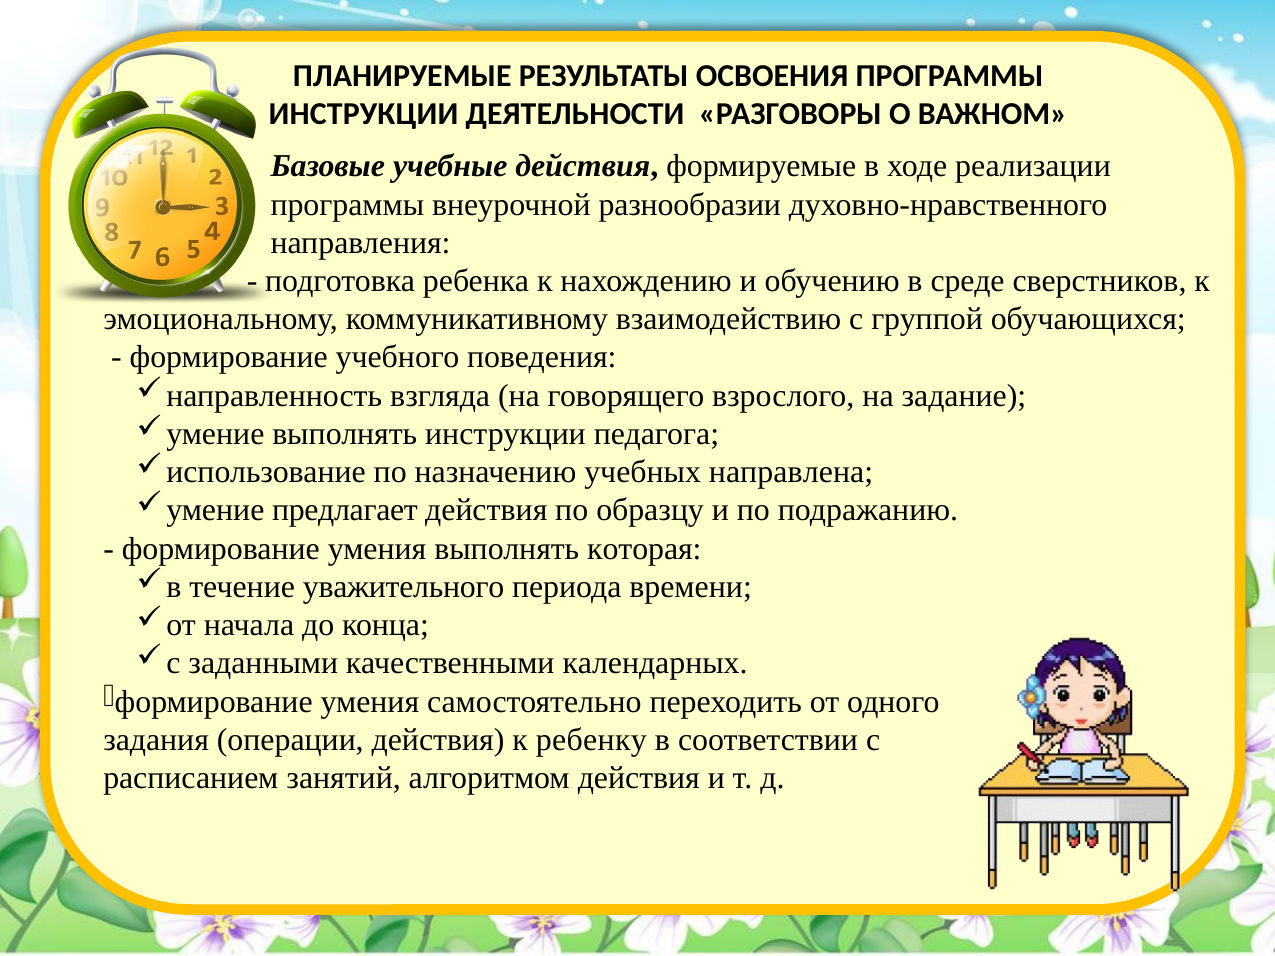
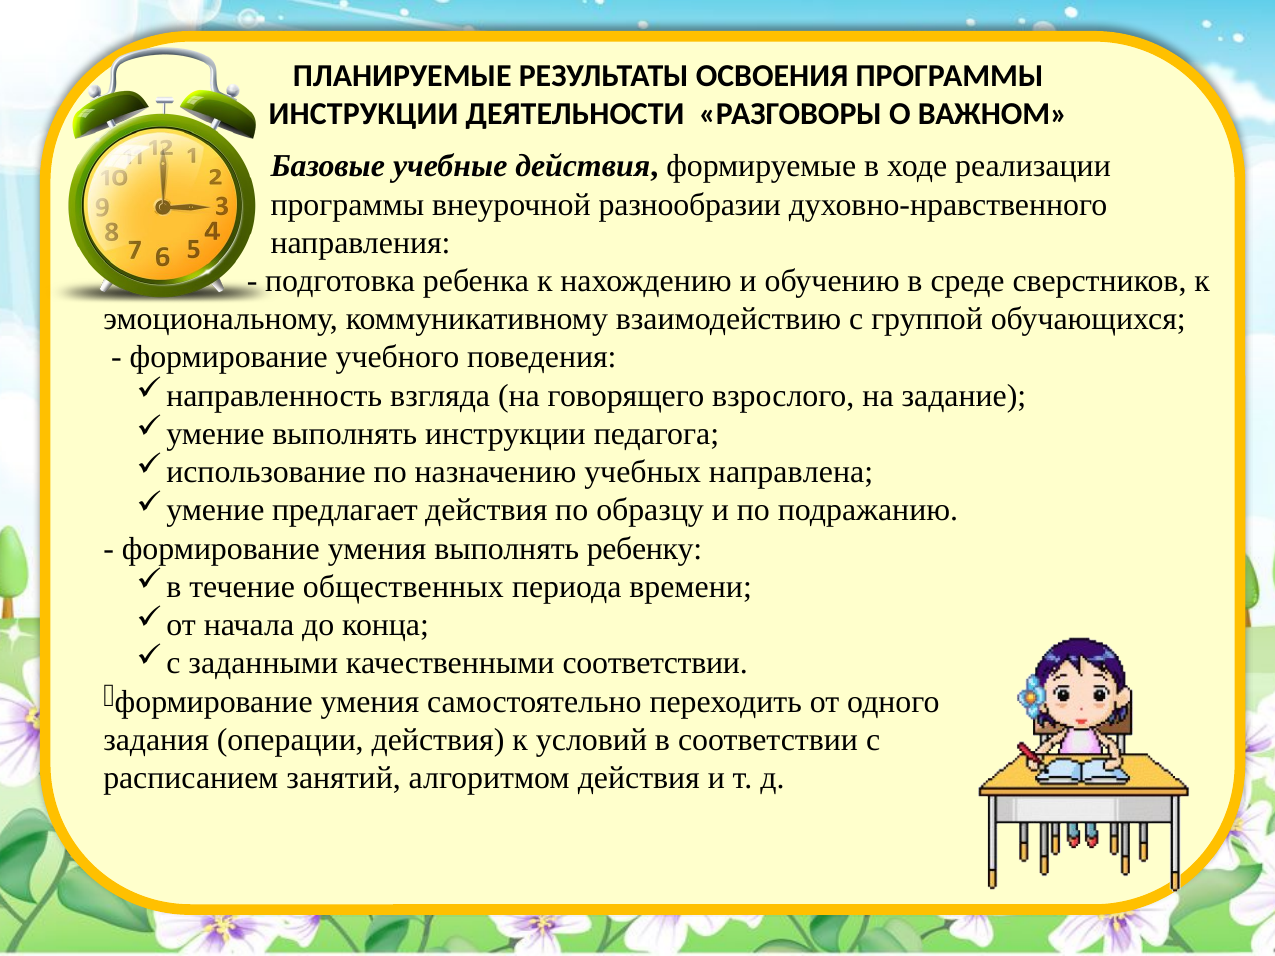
которая: которая -> ребенку (644, 549)
уважительного: уважительного -> общественных (403, 587)
качественными календарных: календарных -> соответствии (655, 664)
ребенку: ребенку -> условий (592, 740)
